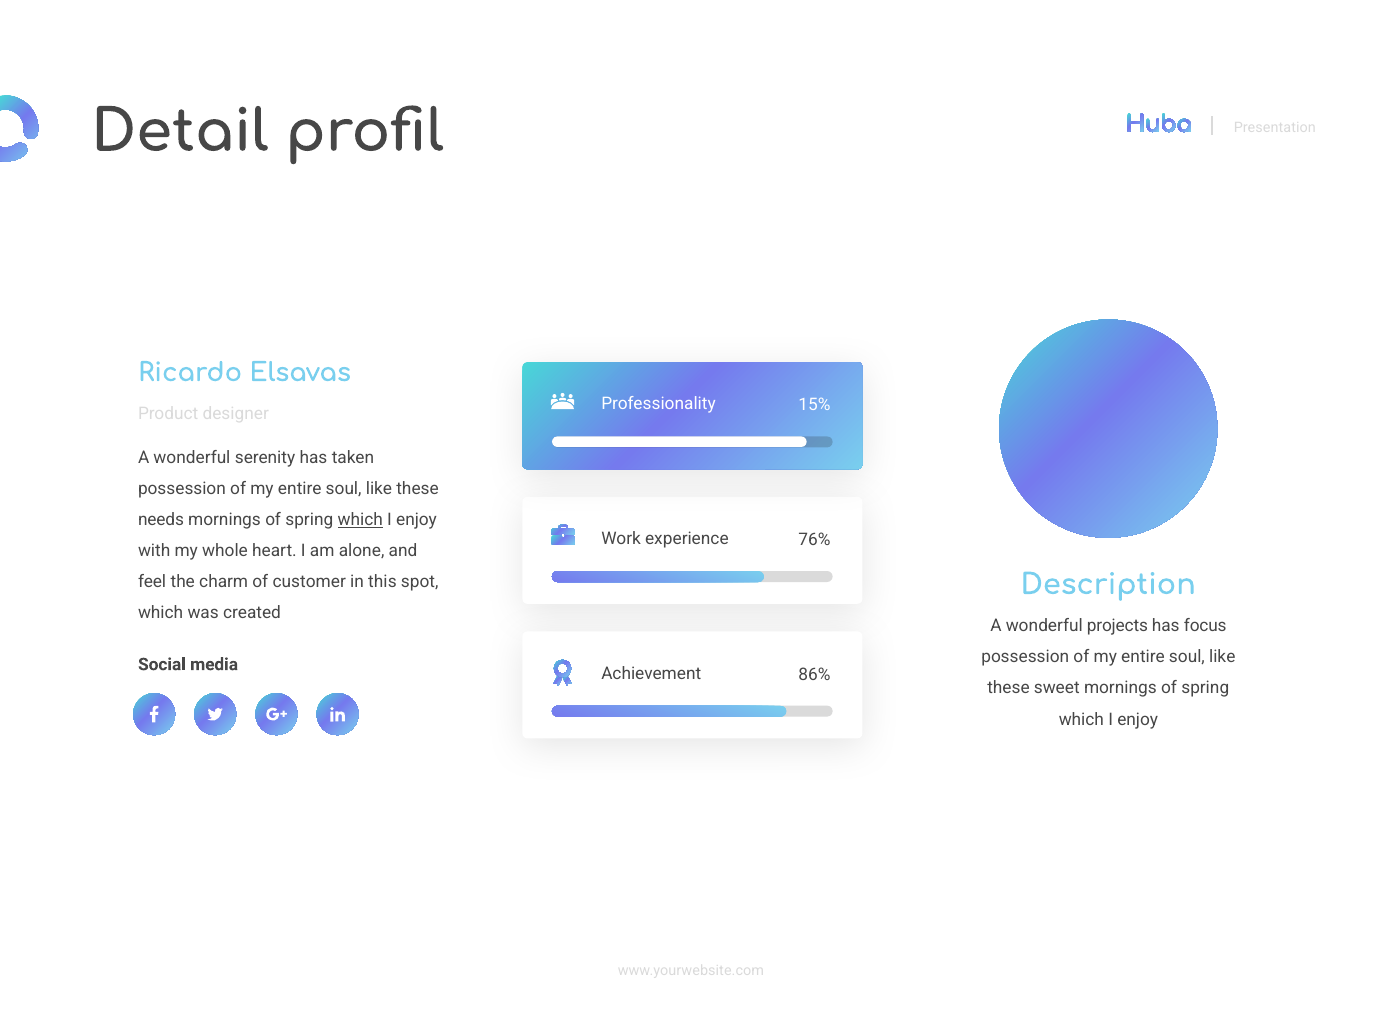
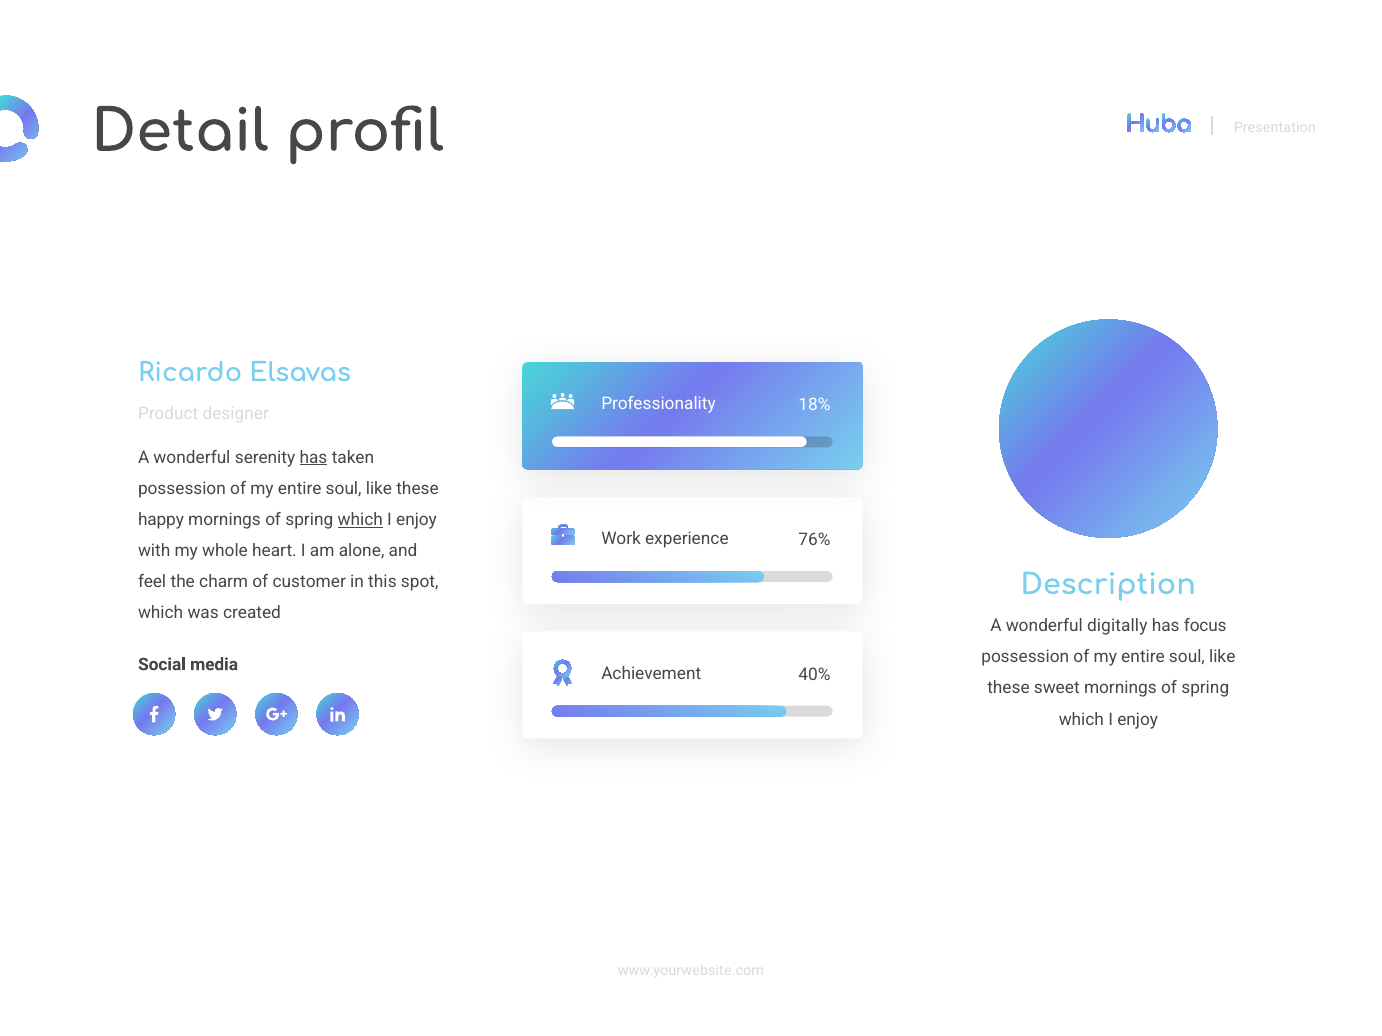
15%: 15% -> 18% (814, 405)
has underline: none -> present (313, 458)
needs: needs -> happy (161, 520)
projects: projects -> digitally (1117, 626)
86%: 86% -> 40% (814, 675)
